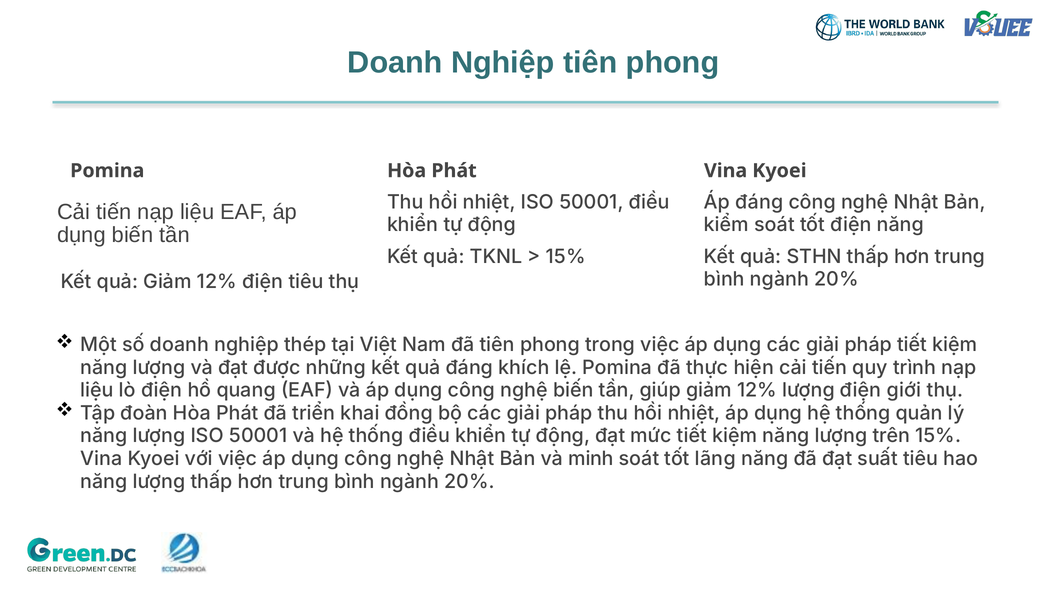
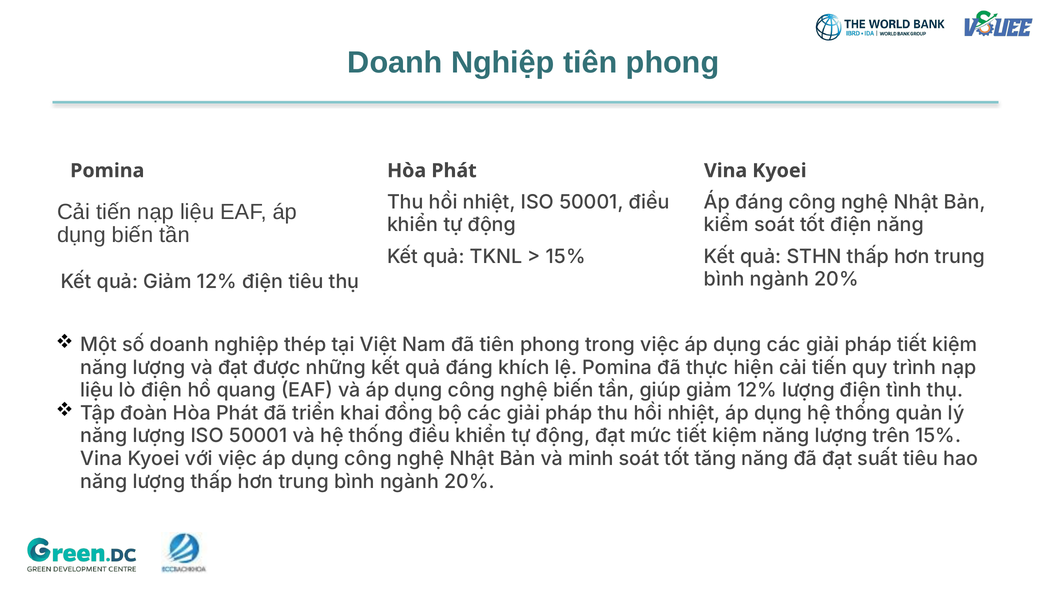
giới: giới -> tình (904, 391)
lãng: lãng -> tăng (716, 459)
